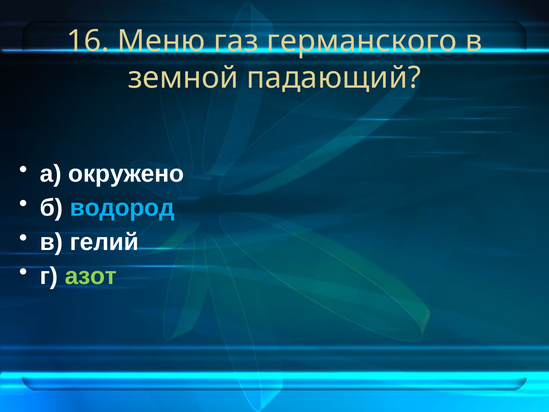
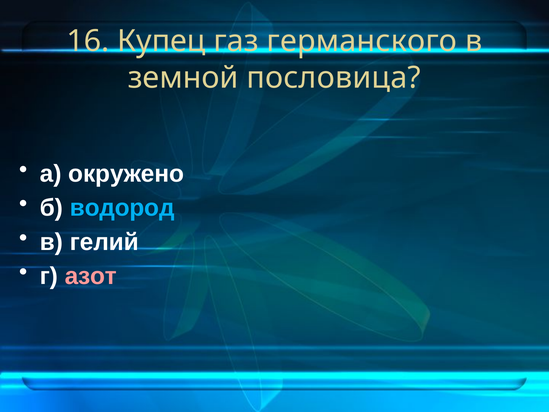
Меню: Меню -> Купец (161, 41)
падающий: падающий -> пословица (334, 78)
азот colour: light green -> pink (91, 276)
